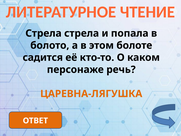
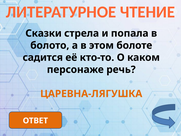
Стрела: Стрела -> Сказки (44, 33)
